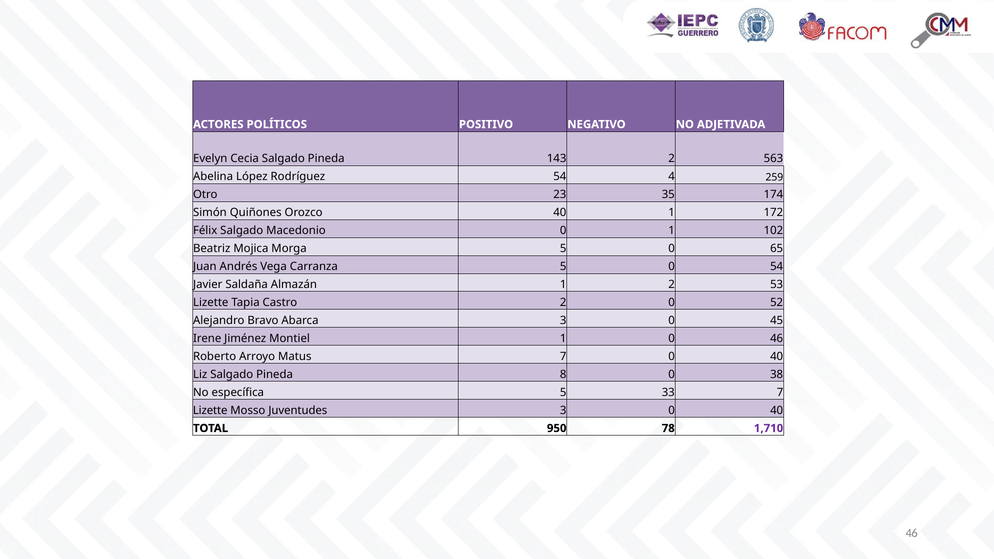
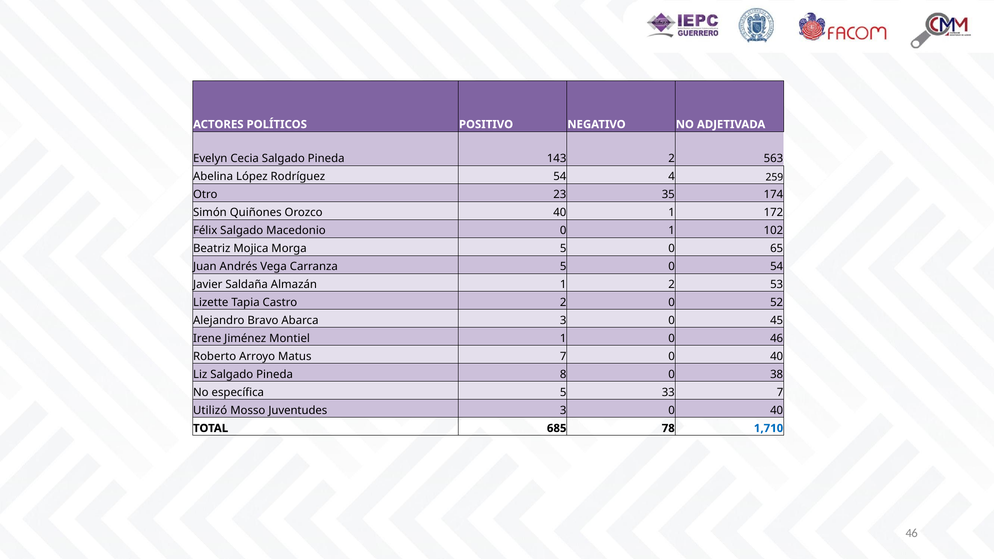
Lizette: Lizette -> Utilizó (210, 410)
950: 950 -> 685 (557, 428)
1,710 colour: purple -> blue (769, 428)
